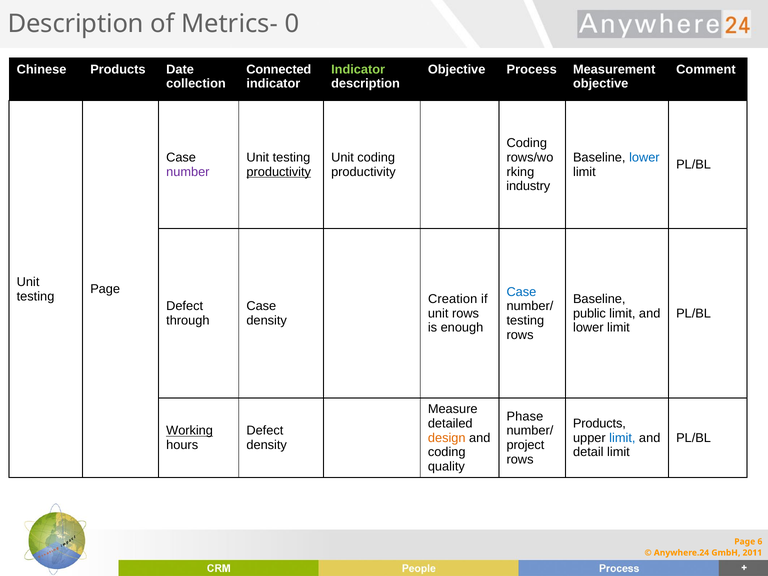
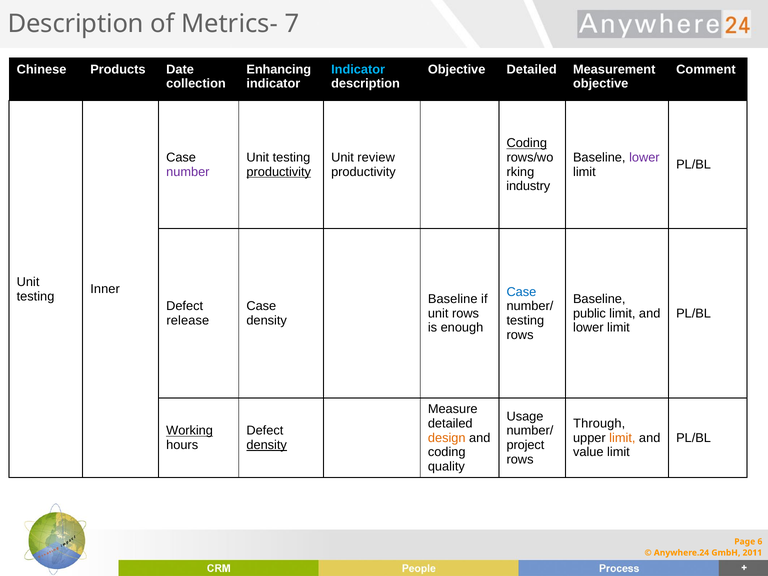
0: 0 -> 7 (292, 24)
Connected: Connected -> Enhancing (279, 69)
Indicator colour: light green -> light blue (358, 69)
Objective Process: Process -> Detailed (532, 69)
Coding underline: none -> present (527, 143)
Unit coding: coding -> review (376, 158)
lower colour: blue -> purple (644, 158)
Page: Page -> Inner (105, 289)
Creation: Creation -> Baseline (453, 299)
through: through -> release (188, 321)
Phase: Phase -> Usage (525, 416)
Products: Products -> Through (599, 424)
limit colour: blue -> orange (622, 438)
density underline: none -> present (267, 445)
detail: detail -> value (588, 452)
